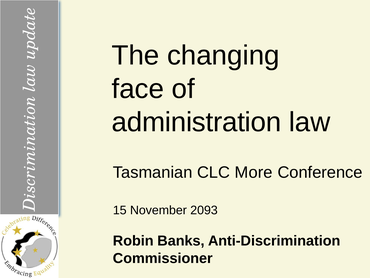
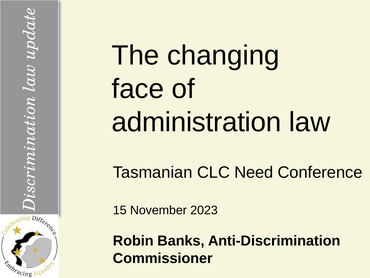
More: More -> Need (254, 172)
2093: 2093 -> 2023 (204, 210)
